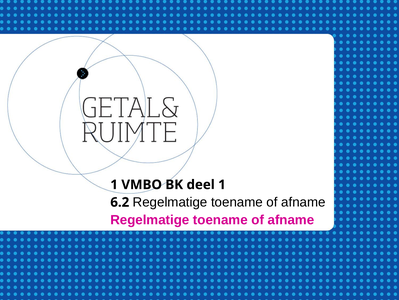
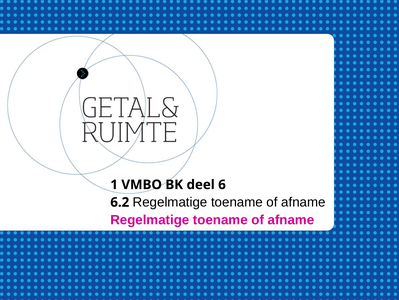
deel 1: 1 -> 6 (222, 184)
